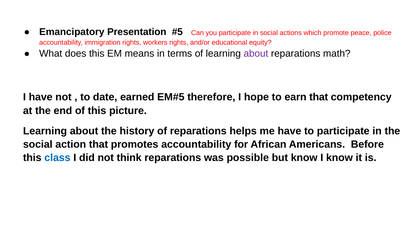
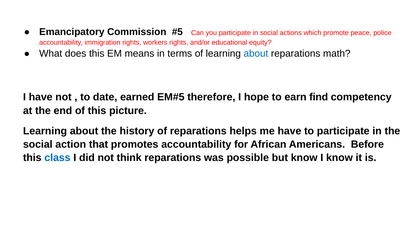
Presentation: Presentation -> Commission (137, 32)
about colour: purple -> blue (256, 53)
earn that: that -> find (319, 97)
